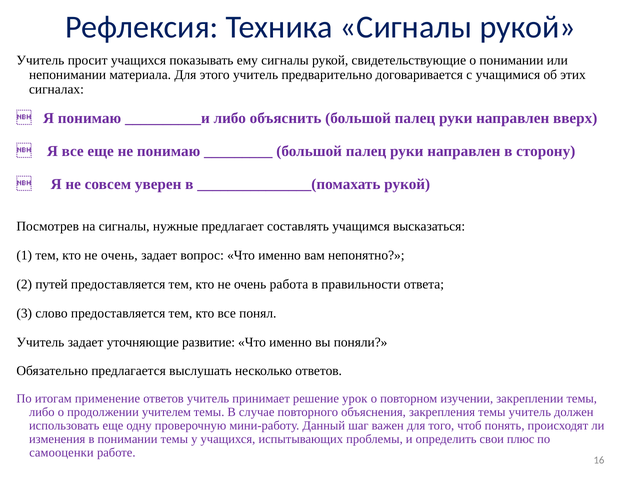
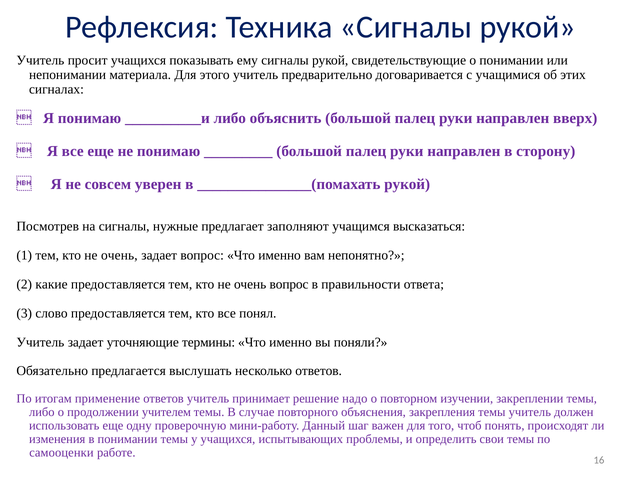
составлять: составлять -> заполняют (298, 227)
путей: путей -> какие (51, 284)
очень работа: работа -> вопрос (289, 284)
развитие: развитие -> термины (209, 342)
урок: урок -> надо (355, 399)
свои плюс: плюс -> темы (521, 439)
